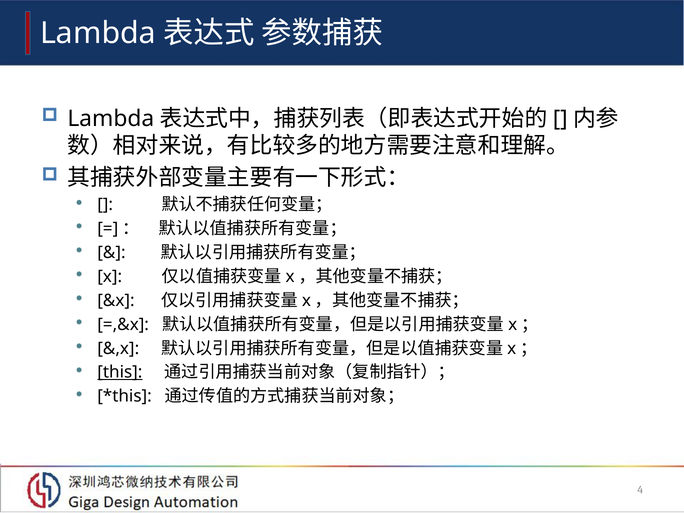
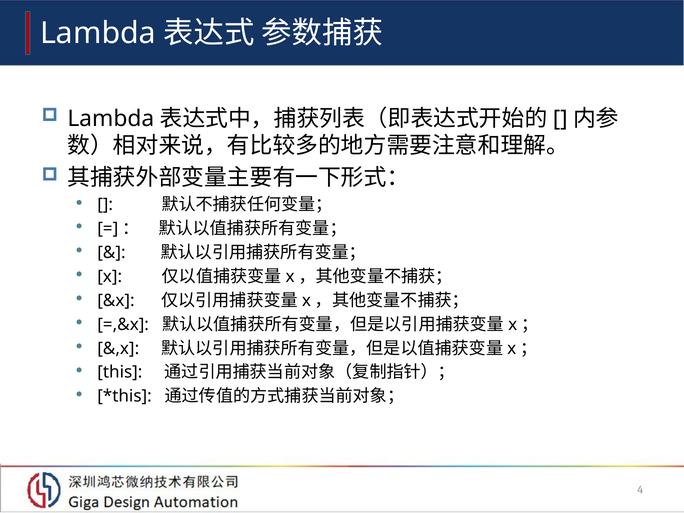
this underline: present -> none (120, 372)
